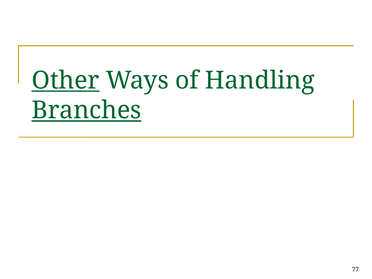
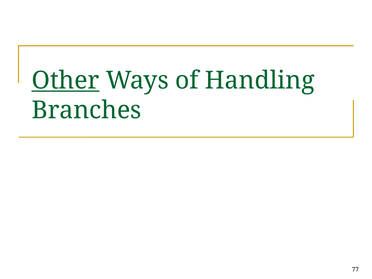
Branches underline: present -> none (87, 110)
